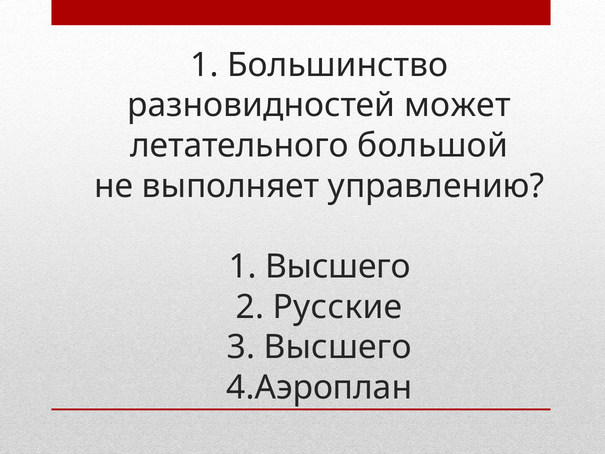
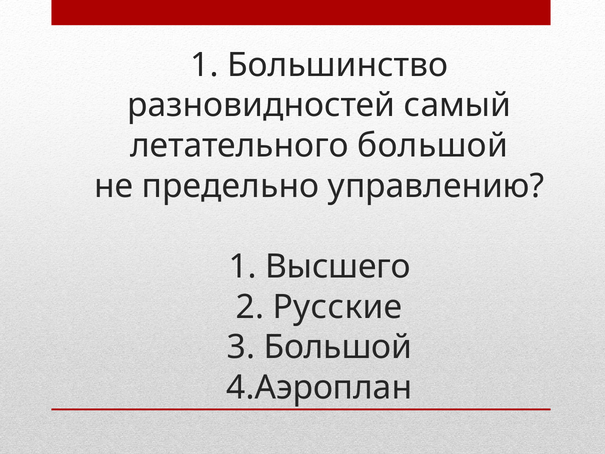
может: может -> самый (458, 105)
выполняет: выполняет -> предельно (231, 186)
3 Высшего: Высшего -> Большой (338, 347)
